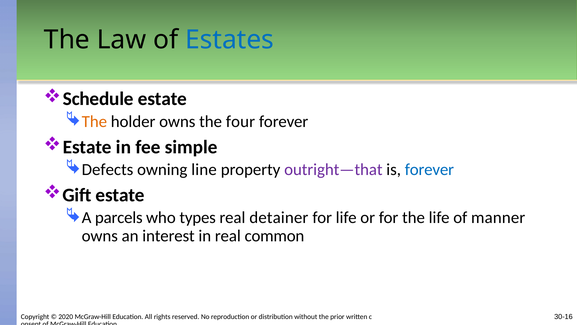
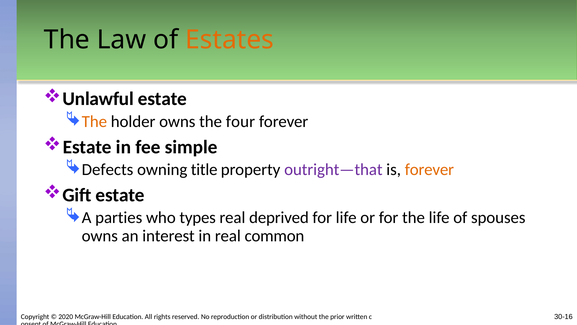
Estates colour: blue -> orange (230, 40)
Schedule: Schedule -> Unlawful (98, 99)
line: line -> title (204, 169)
forever colour: blue -> orange (429, 169)
parcels: parcels -> parties (119, 217)
detainer: detainer -> deprived (279, 217)
manner: manner -> spouses (498, 217)
